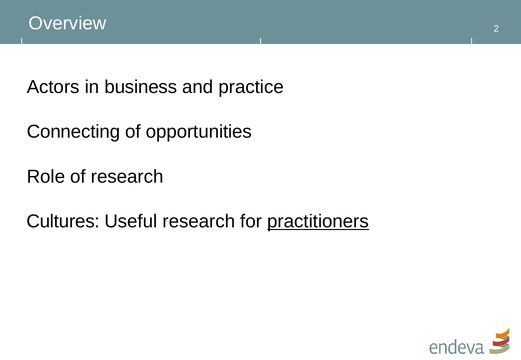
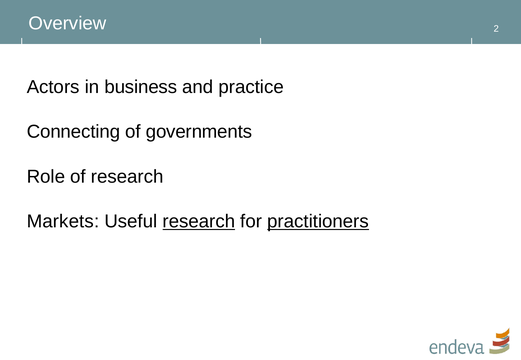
opportunities: opportunities -> governments (199, 132)
Cultures: Cultures -> Markets (63, 222)
research underline: none -> present (199, 222)
